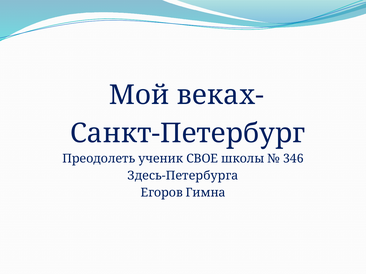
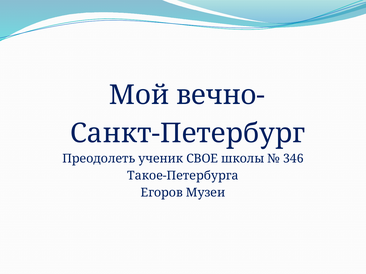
веках-: веках- -> вечно- (221, 95)
Здесь-Петербурга: Здесь-Петербурга -> Такое-Петербурга (183, 176)
Гимна: Гимна -> Музеи (206, 193)
